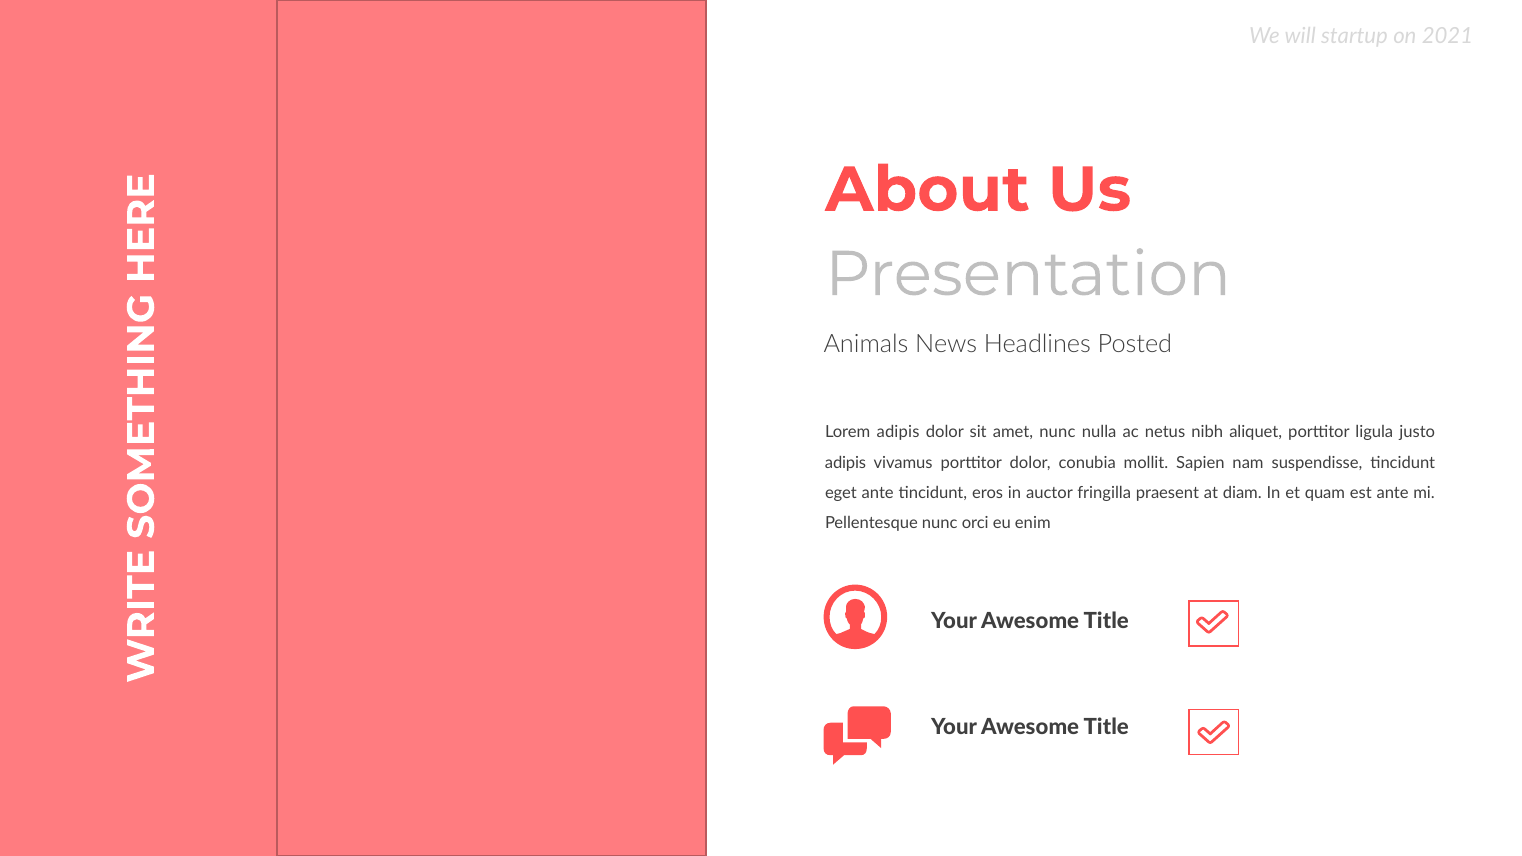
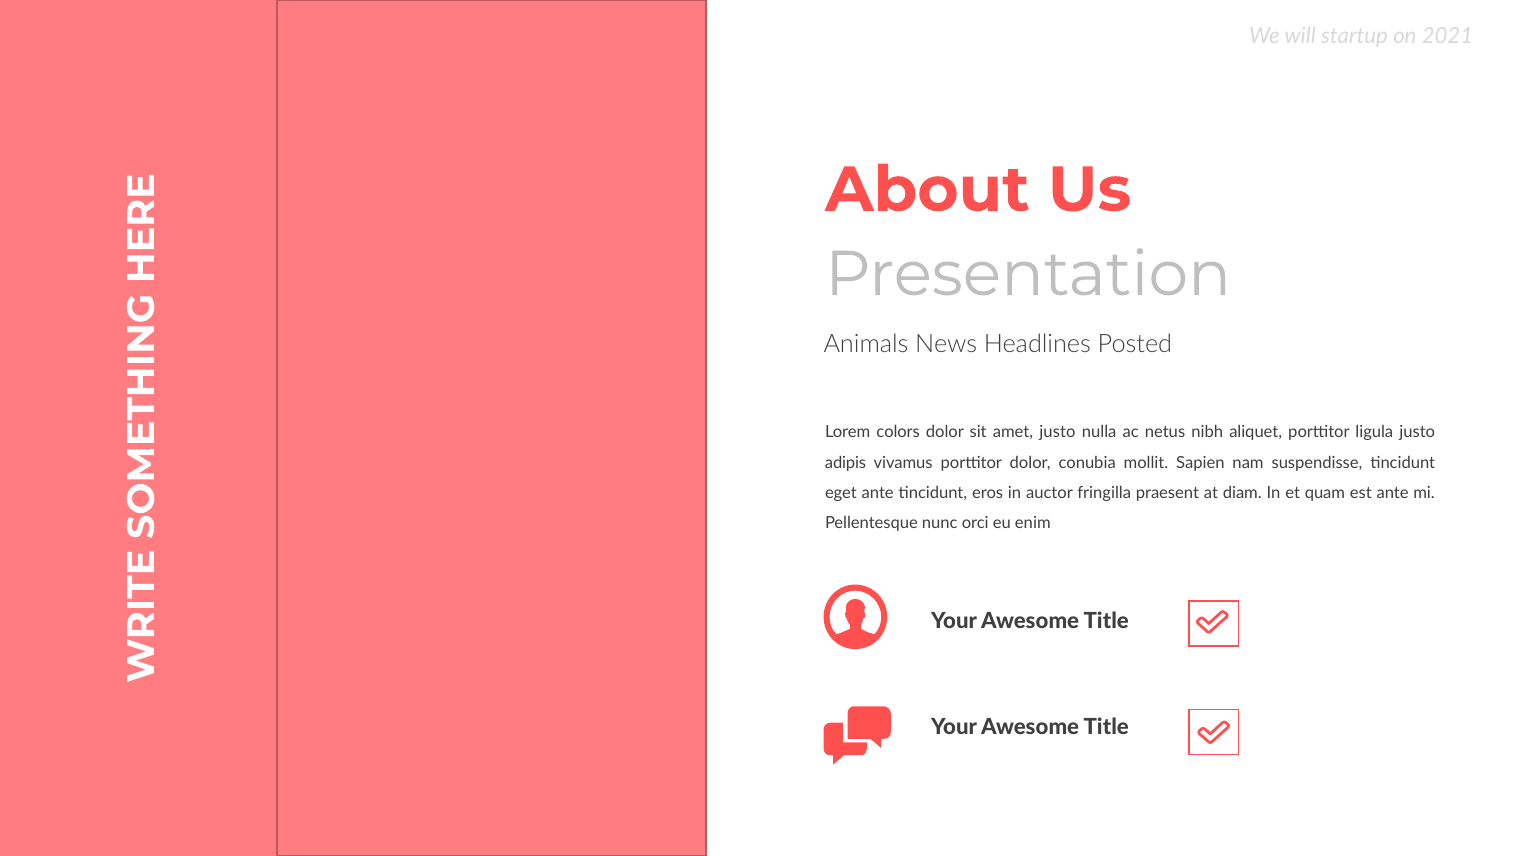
Lorem adipis: adipis -> colors (898, 433)
amet nunc: nunc -> justo (1057, 433)
